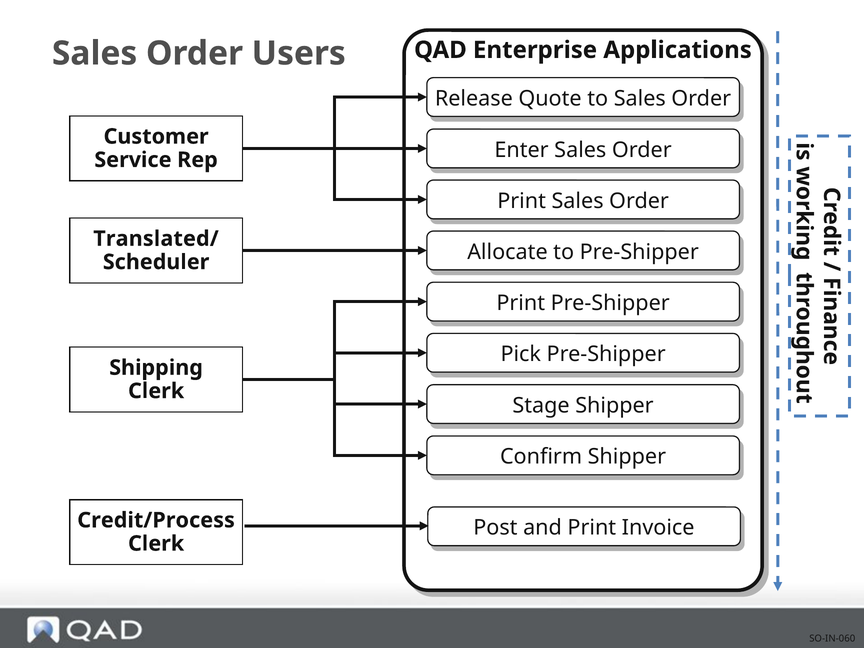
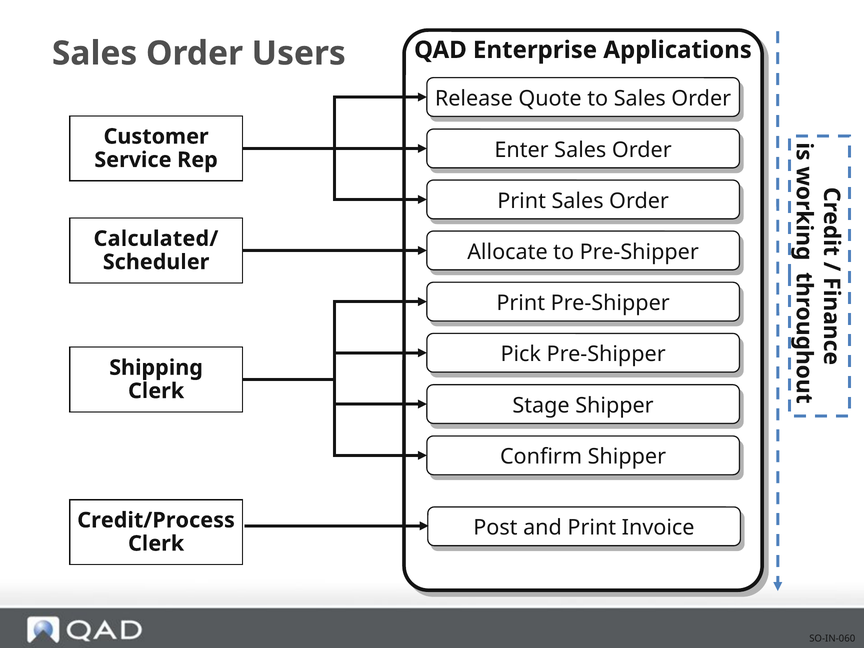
Translated/: Translated/ -> Calculated/ (156, 239)
